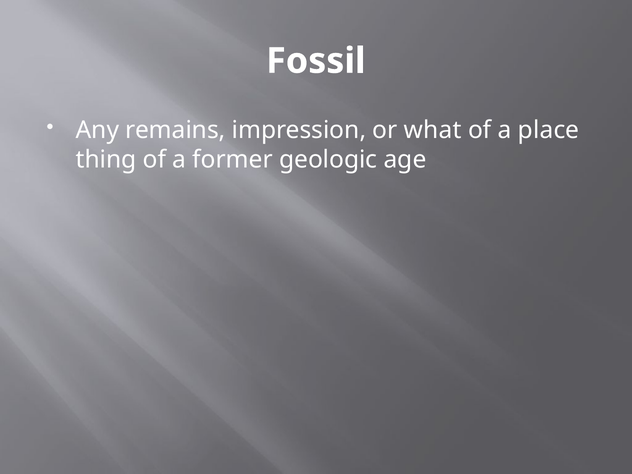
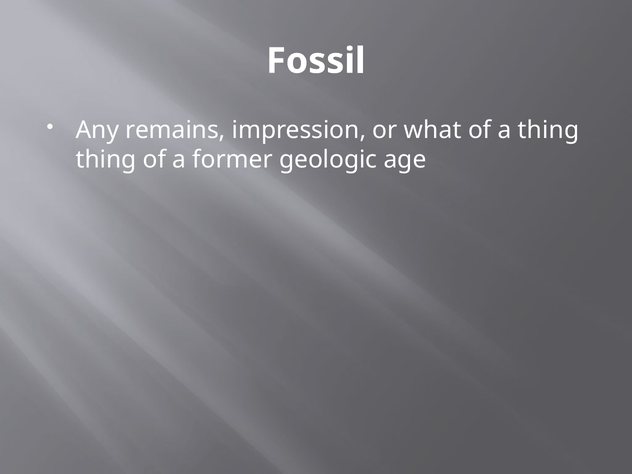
a place: place -> thing (549, 130)
